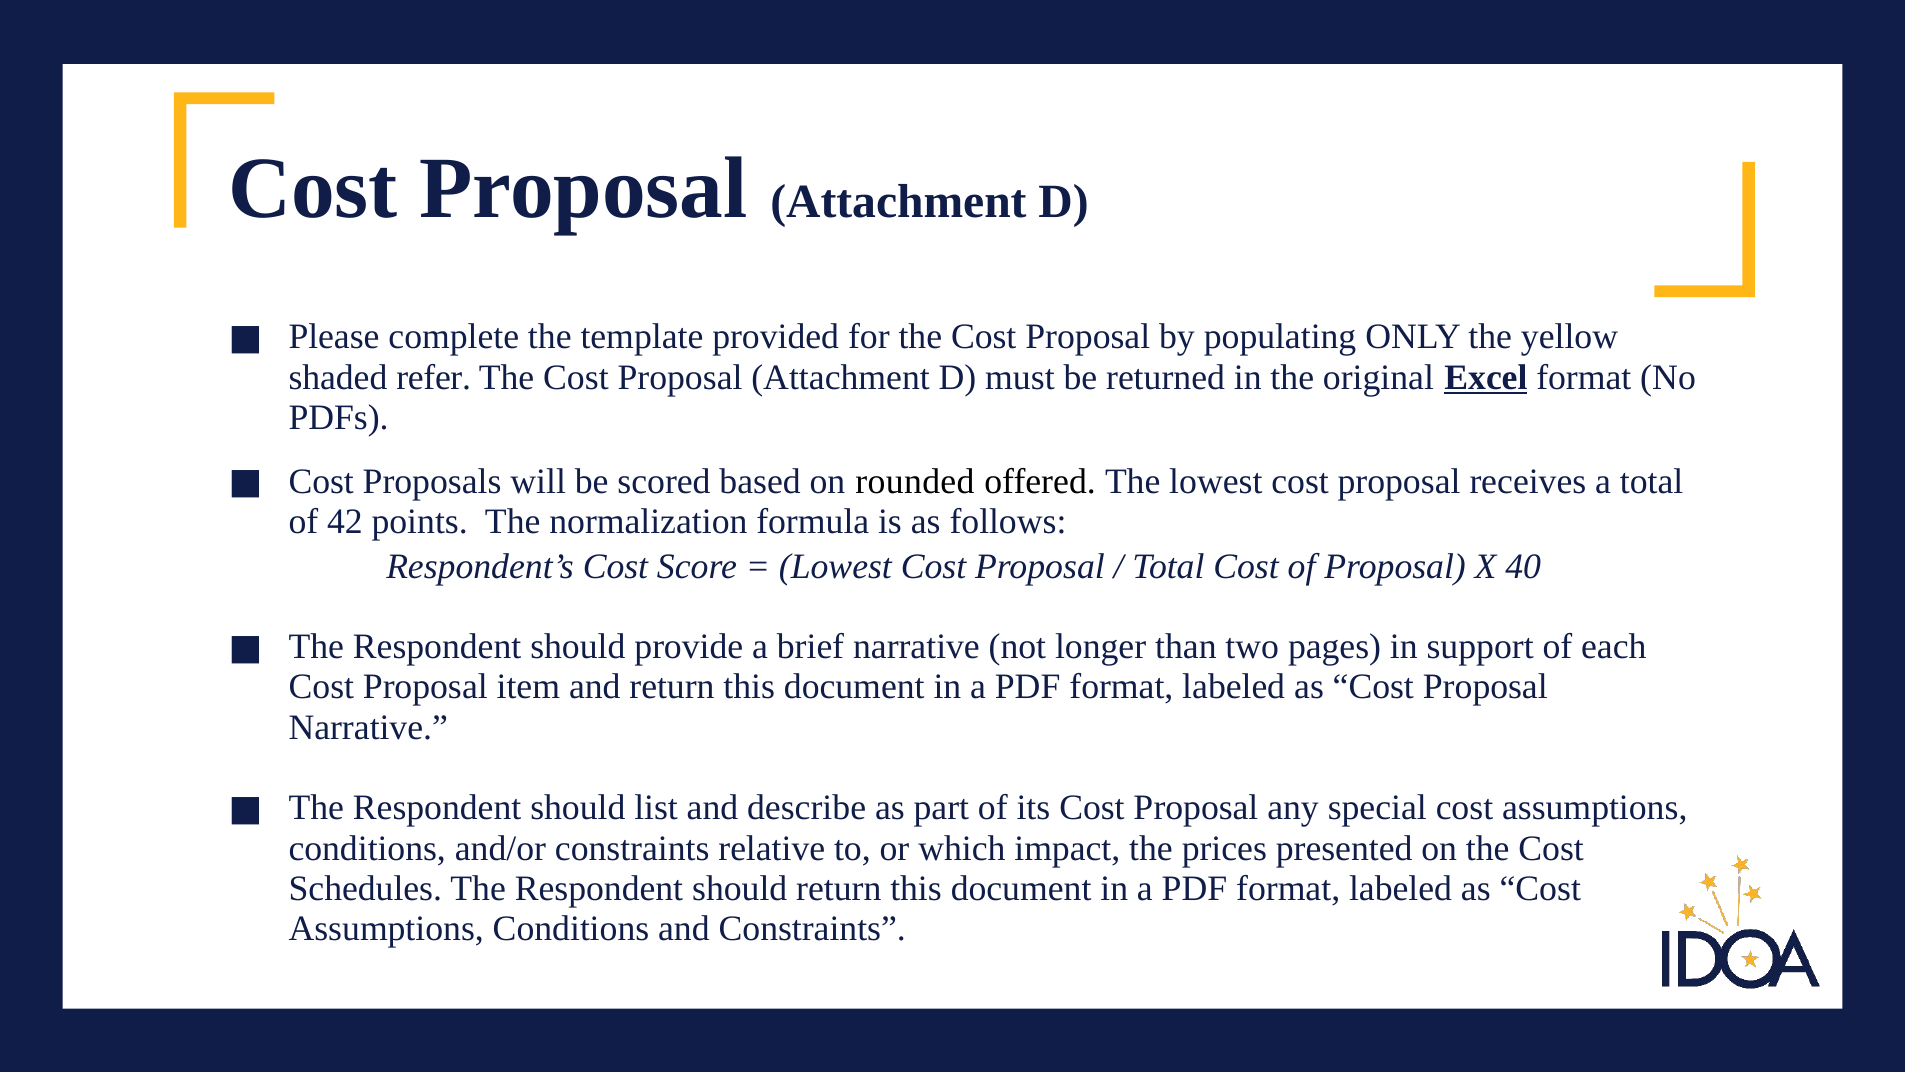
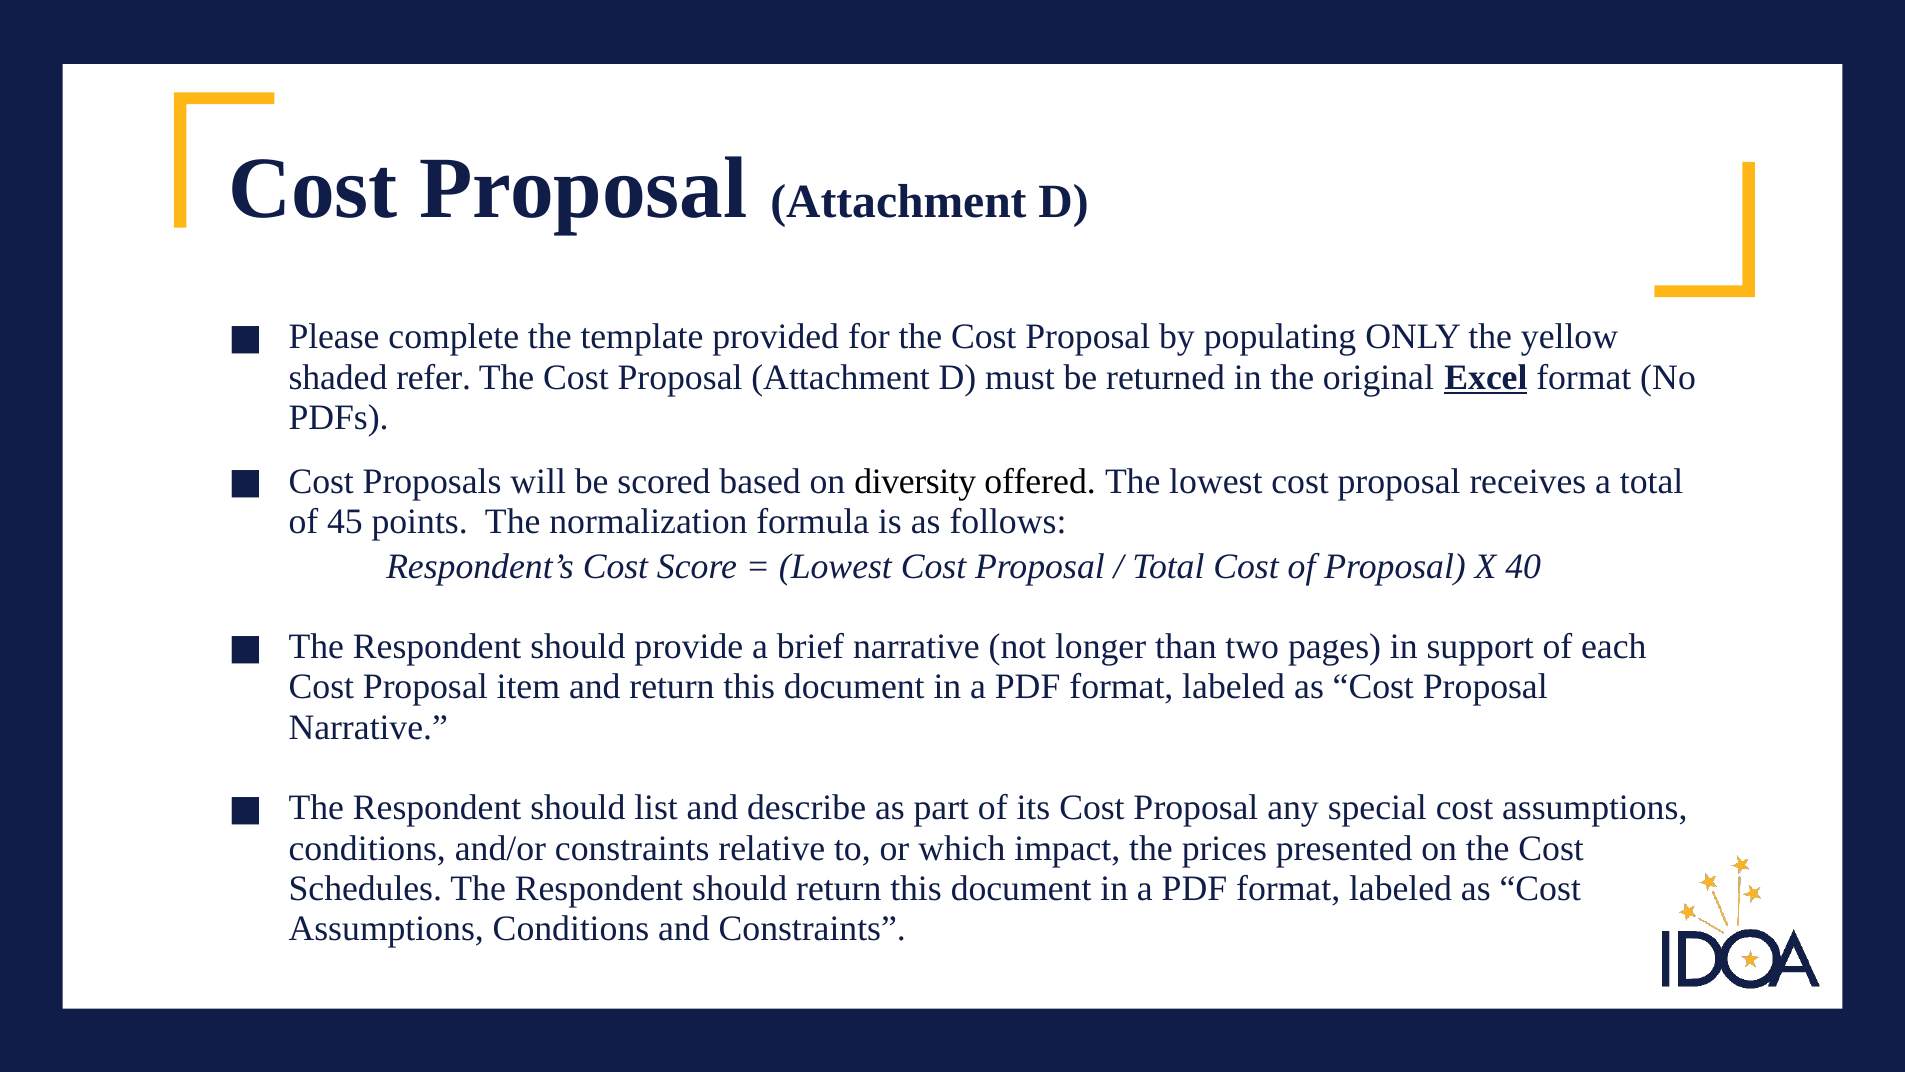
rounded: rounded -> diversity (915, 481)
42: 42 -> 45 (345, 522)
